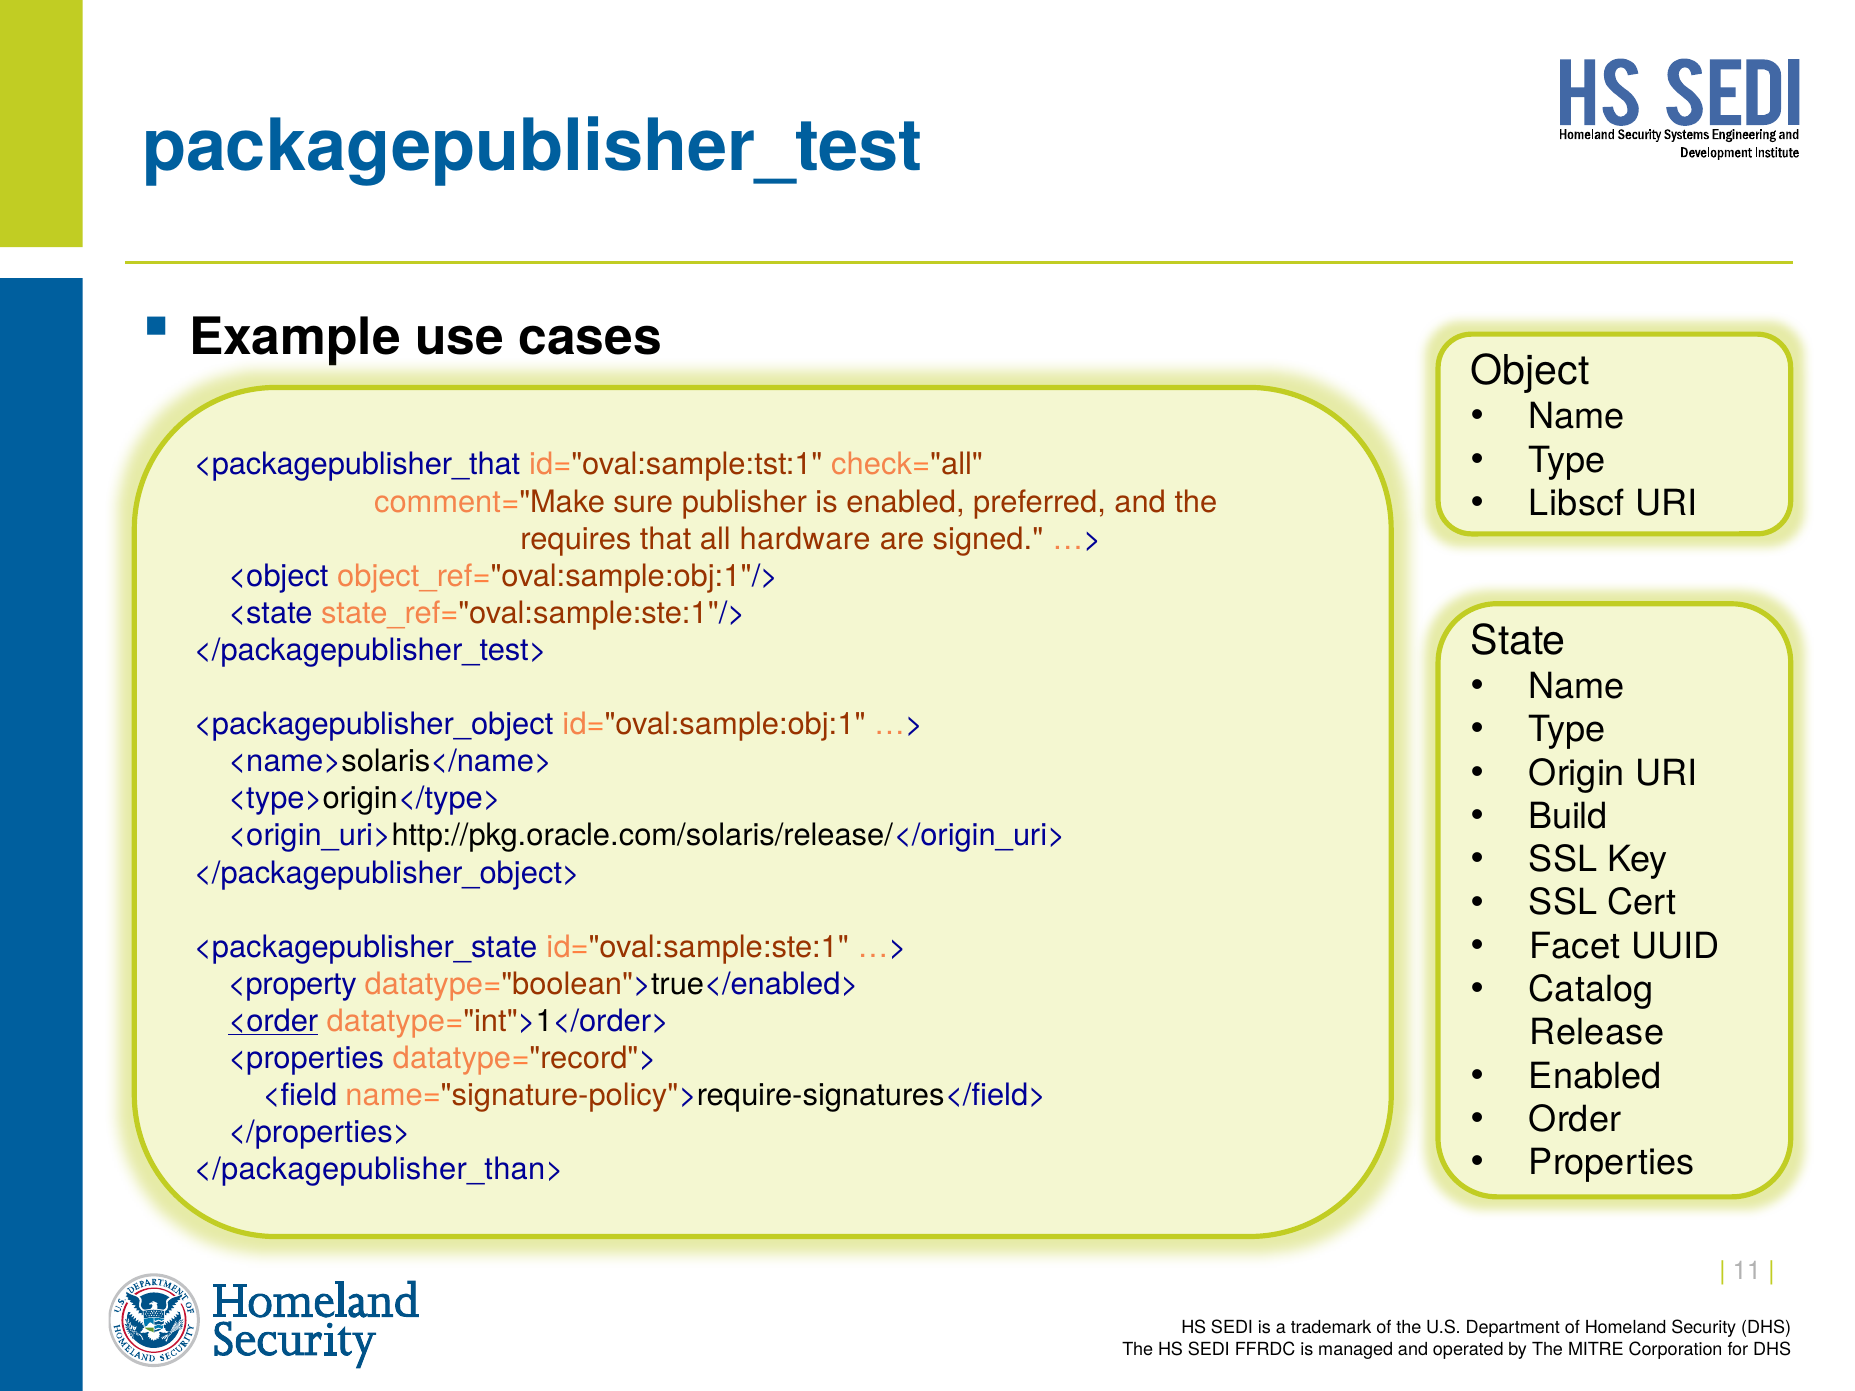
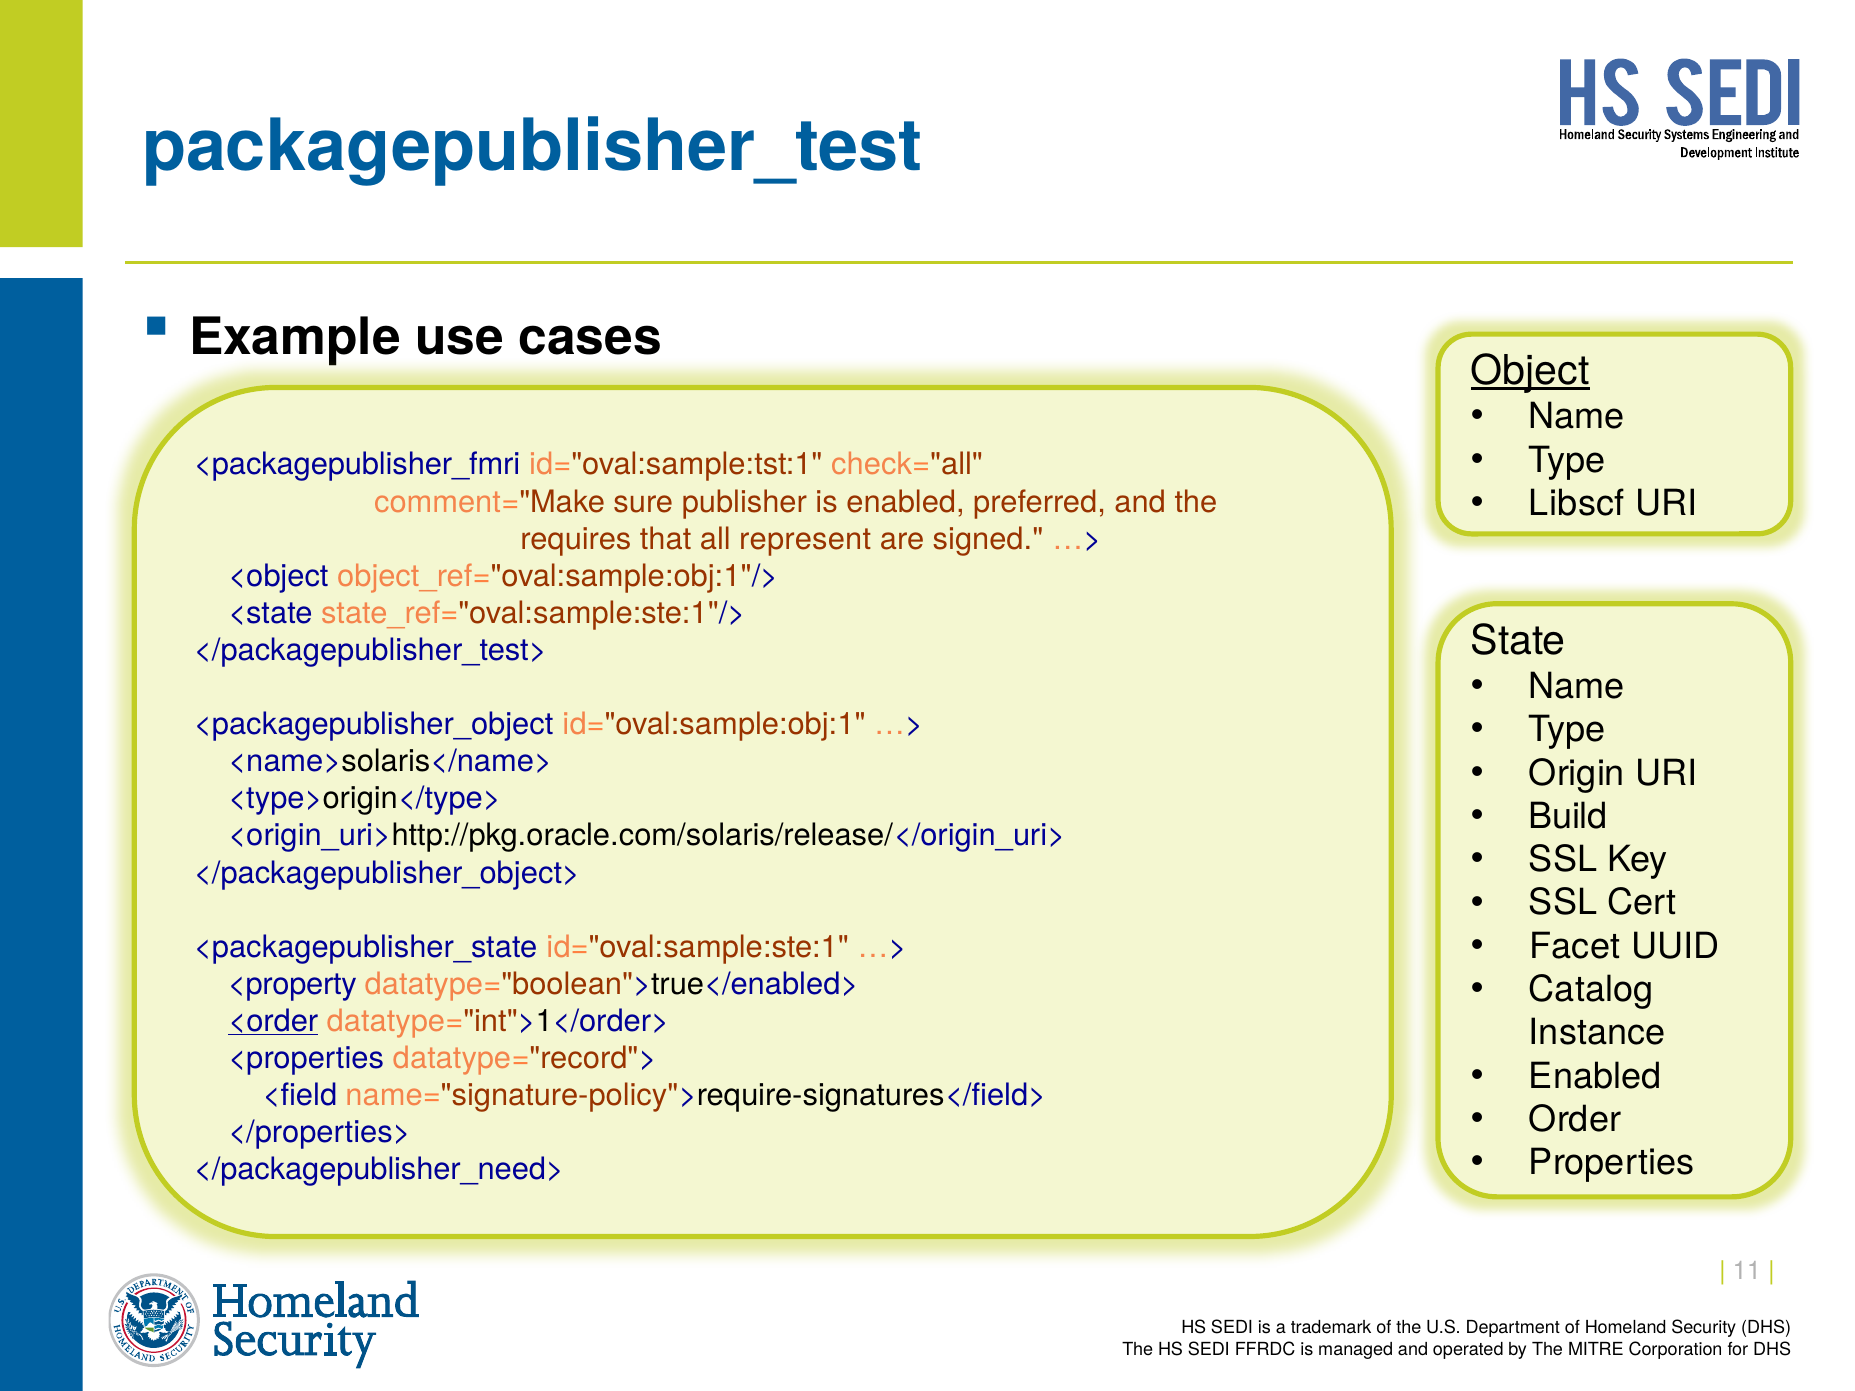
Object underline: none -> present (1530, 371)
<packagepublisher_that: <packagepublisher_that -> <packagepublisher_fmri (357, 465)
hardware: hardware -> represent (805, 539)
Release: Release -> Instance (1597, 1033)
</packagepublisher_than>: </packagepublisher_than> -> </packagepublisher_need> (379, 1170)
